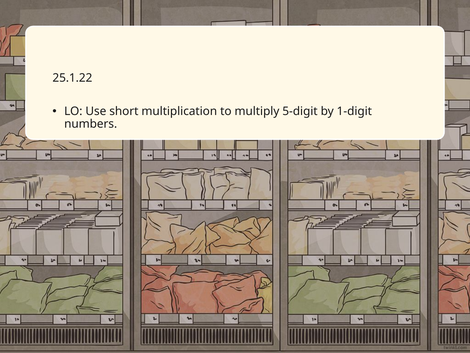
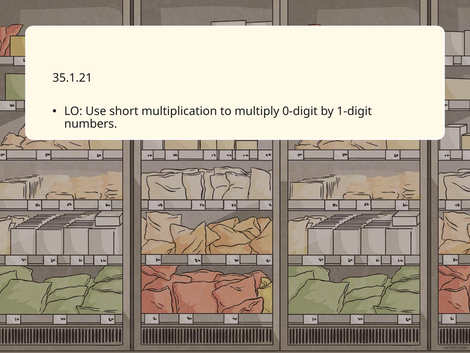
25.1.22: 25.1.22 -> 35.1.21 (72, 78)
5-digit: 5-digit -> 0-digit (300, 111)
